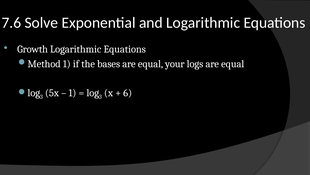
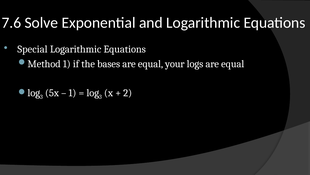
Growth: Growth -> Special (32, 49)
6: 6 -> 2 (128, 93)
